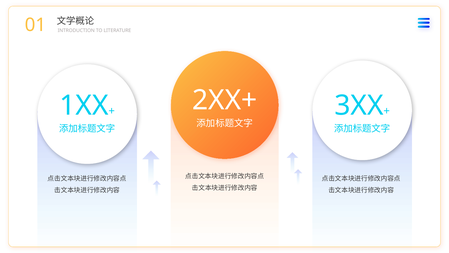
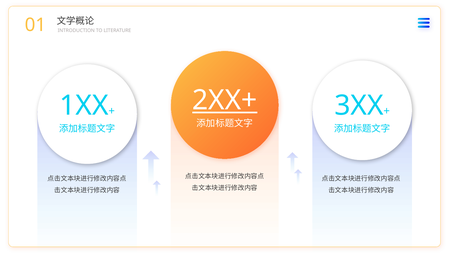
2XX+ underline: none -> present (225, 100)
